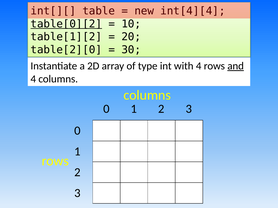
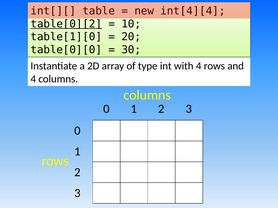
table[1][2: table[1][2 -> table[1][0 (66, 37)
table[2][0: table[2][0 -> table[0][0 (66, 50)
and underline: present -> none (236, 66)
